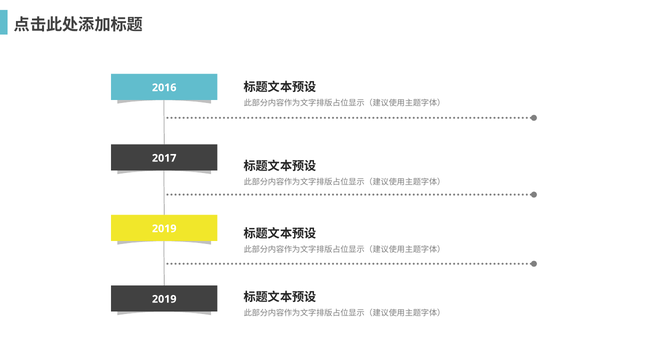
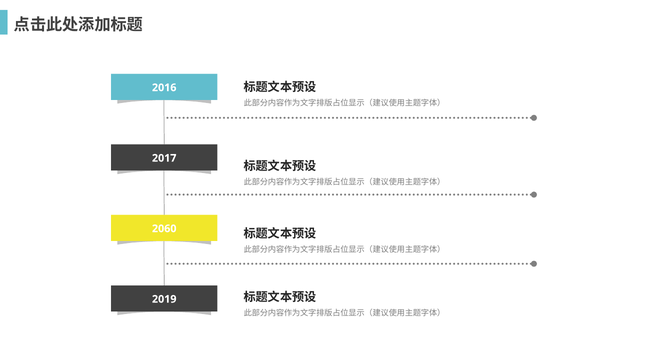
2019: 2019 -> 2060 (164, 229)
